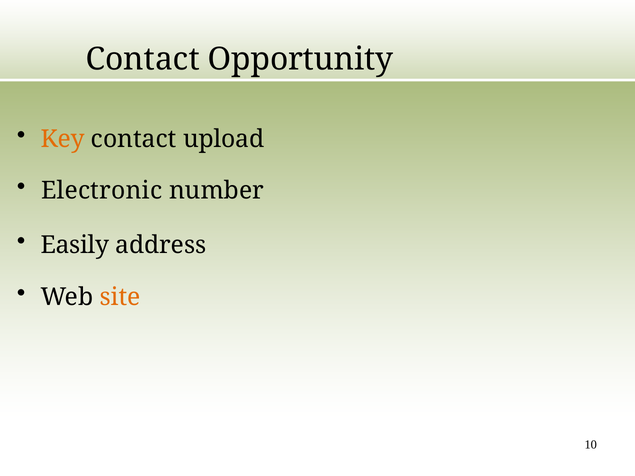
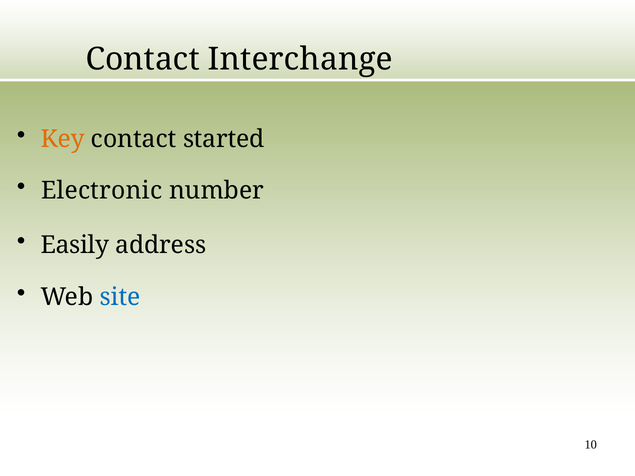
Opportunity: Opportunity -> Interchange (300, 59)
upload: upload -> started (224, 139)
site colour: orange -> blue (120, 297)
